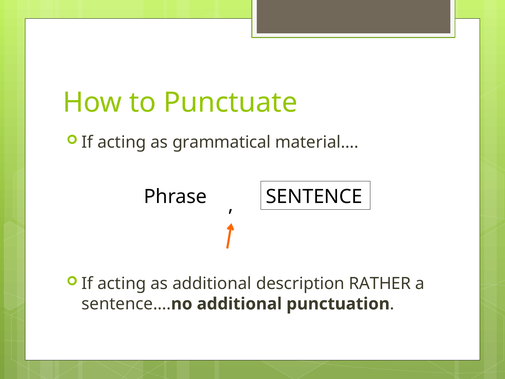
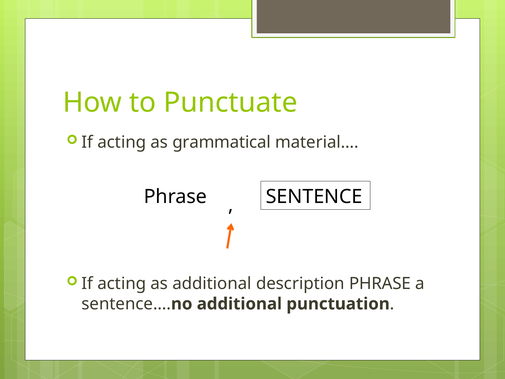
description RATHER: RATHER -> PHRASE (380, 284)
